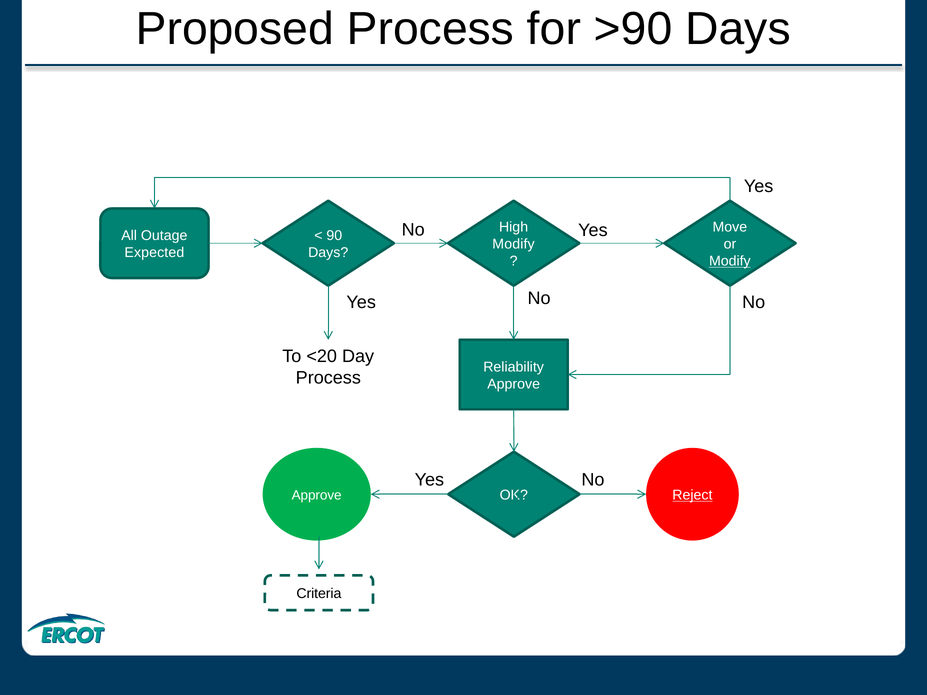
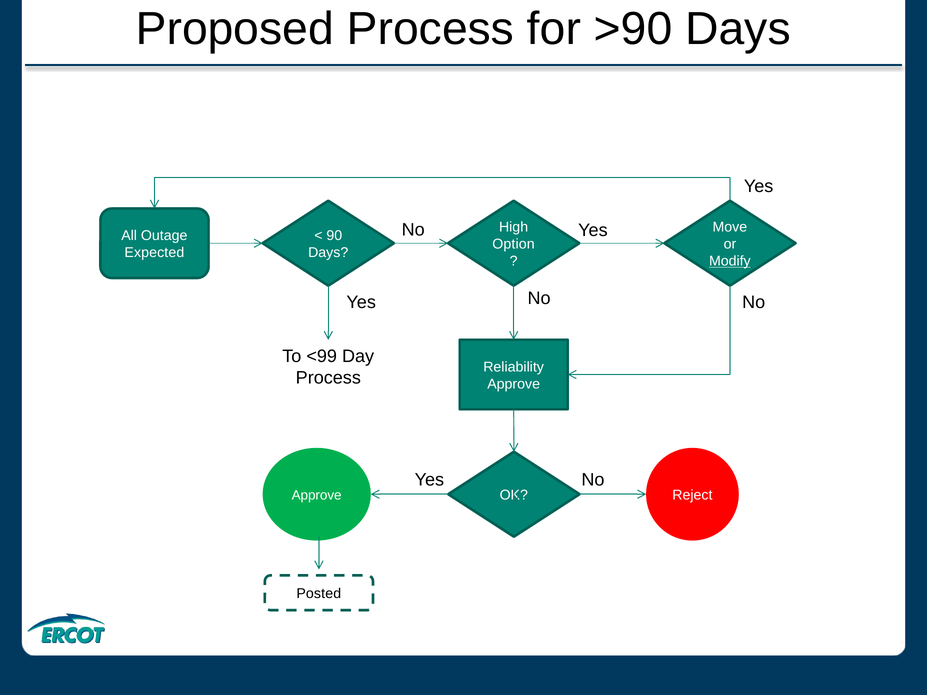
Modify: Modify -> Option (514, 244)
<20: <20 -> <99 (322, 356)
Reject underline: present -> none (692, 495)
Criteria: Criteria -> Posted (319, 594)
